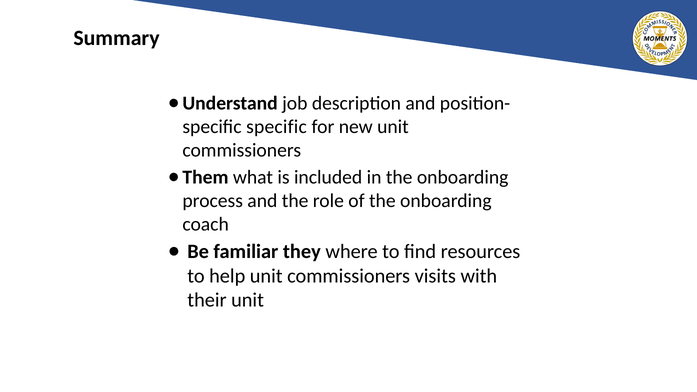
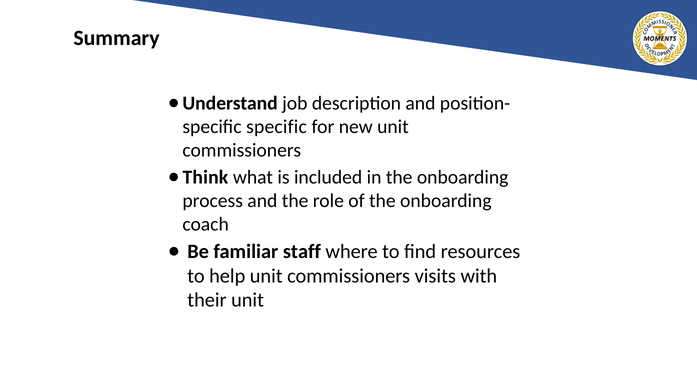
Them: Them -> Think (205, 177)
they: they -> staff (302, 252)
